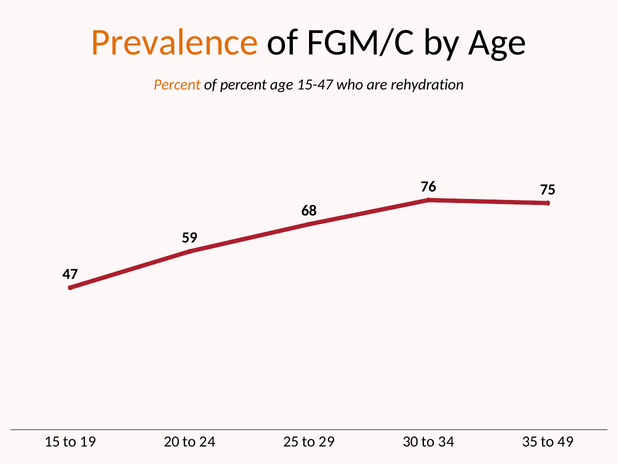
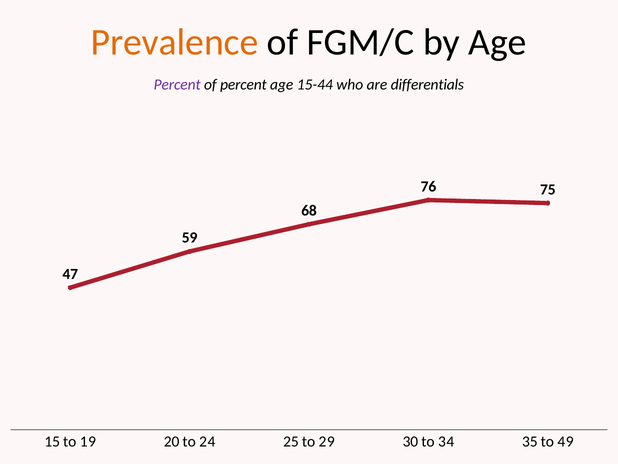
Percent colour: orange -> purple (177, 85)
15-47: 15-47 -> 15-44 (315, 85)
rehydration: rehydration -> differentials (427, 85)
